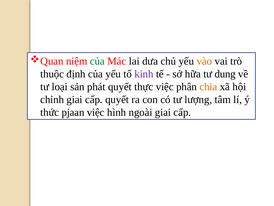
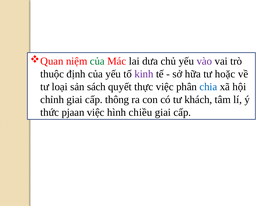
vào colour: orange -> purple (204, 61)
dung: dung -> hoặc (225, 74)
phát: phát -> sách (96, 87)
chia colour: orange -> blue (208, 87)
cấp quyết: quyết -> thông (117, 99)
lượng: lượng -> khách (198, 99)
ngoài: ngoài -> chiều (140, 112)
